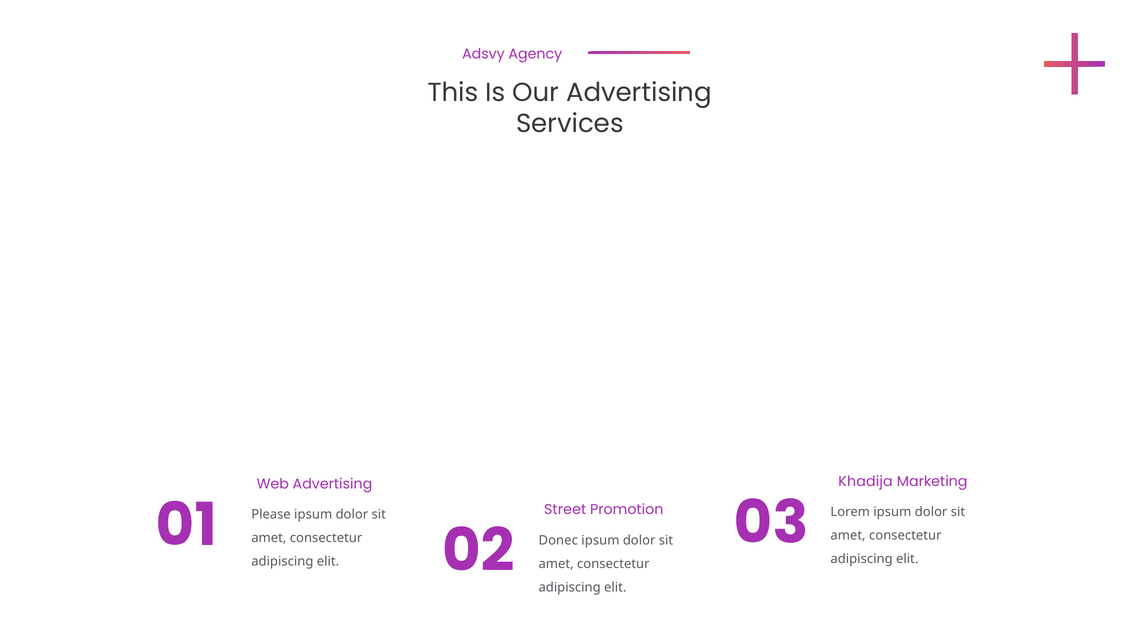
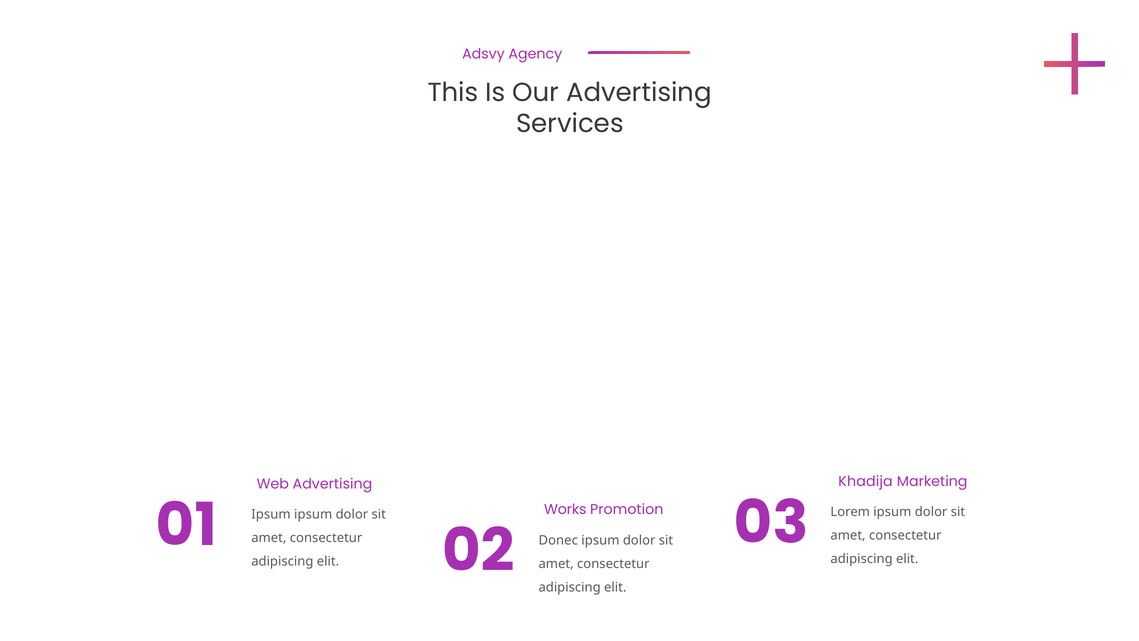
Street: Street -> Works (565, 509)
Please: Please -> Ipsum (271, 514)
